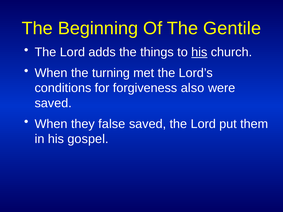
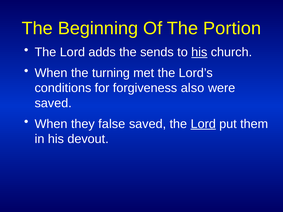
Gentile: Gentile -> Portion (232, 28)
things: things -> sends (157, 52)
Lord underline: none -> present (203, 124)
gospel: gospel -> devout (88, 139)
